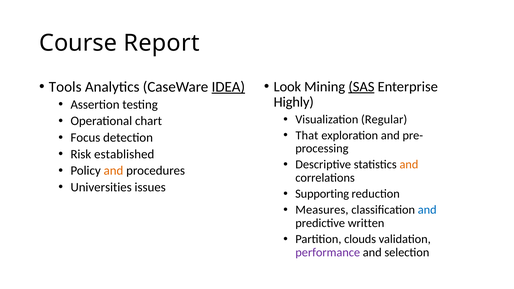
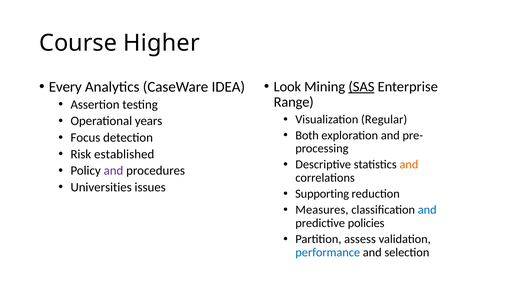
Report: Report -> Higher (162, 43)
Tools: Tools -> Every (65, 87)
IDEA underline: present -> none (228, 87)
Highly: Highly -> Range (294, 102)
chart: chart -> years (149, 121)
That: That -> Both (307, 135)
and colour: orange -> purple (113, 171)
written: written -> policies (366, 223)
clouds: clouds -> assess (360, 239)
performance colour: purple -> blue (328, 252)
